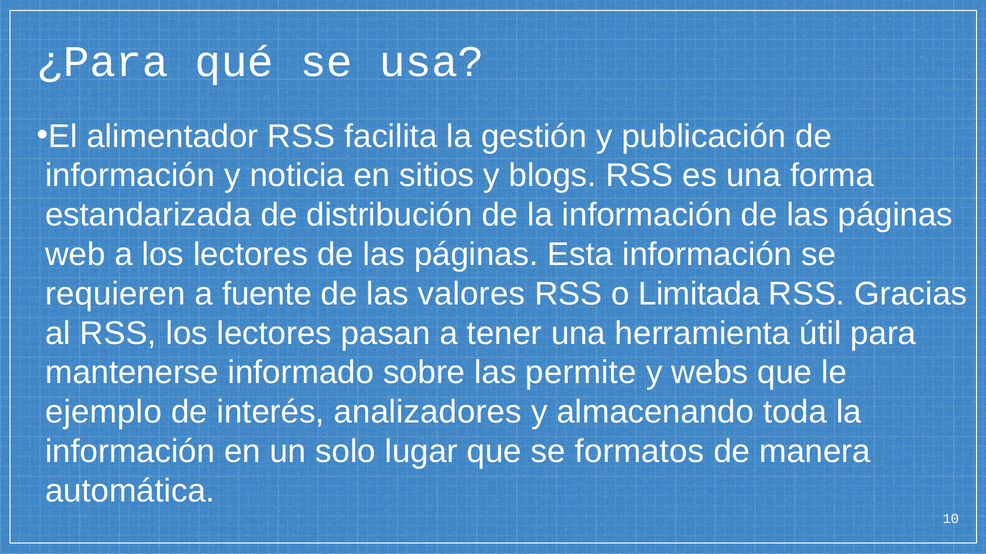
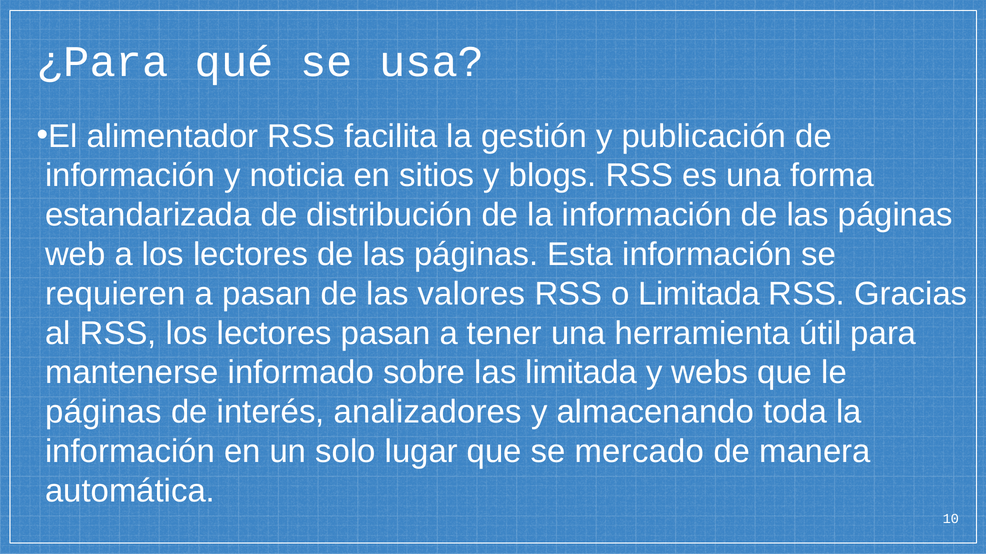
a fuente: fuente -> pasan (267, 294)
las permite: permite -> limitada (581, 373)
ejemplo: ejemplo -> páginas (104, 412)
formatos: formatos -> mercado (639, 452)
